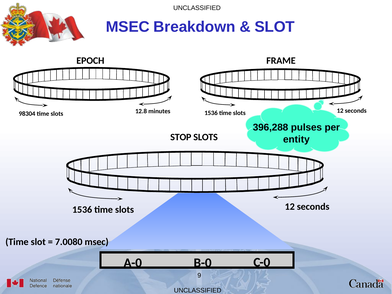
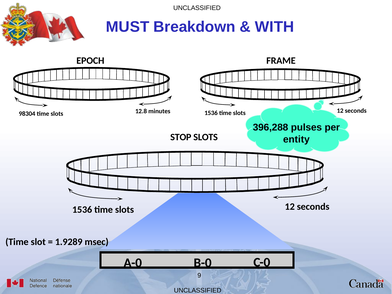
MSEC: MSEC -> MUST (128, 27)
SLOT: SLOT -> WITH (275, 27)
7.0080: 7.0080 -> 1.9289 (69, 242)
